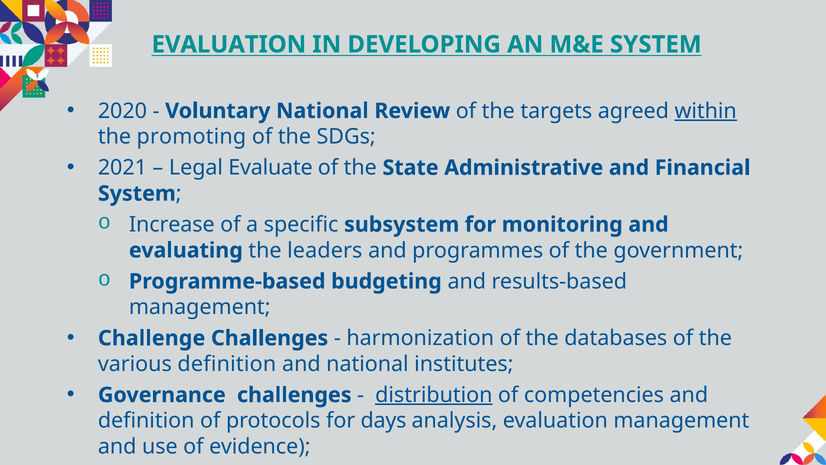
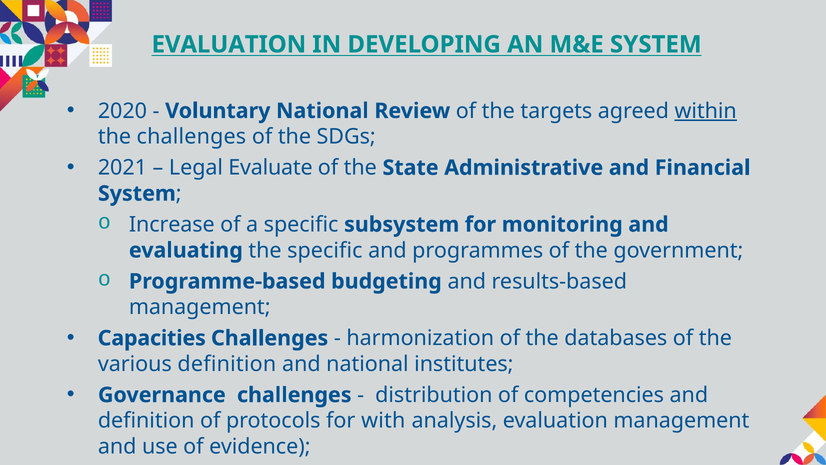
the promoting: promoting -> challenges (191, 137)
the leaders: leaders -> specific (325, 250)
Challenge: Challenge -> Capacities (152, 338)
distribution underline: present -> none (434, 395)
days: days -> with (383, 421)
